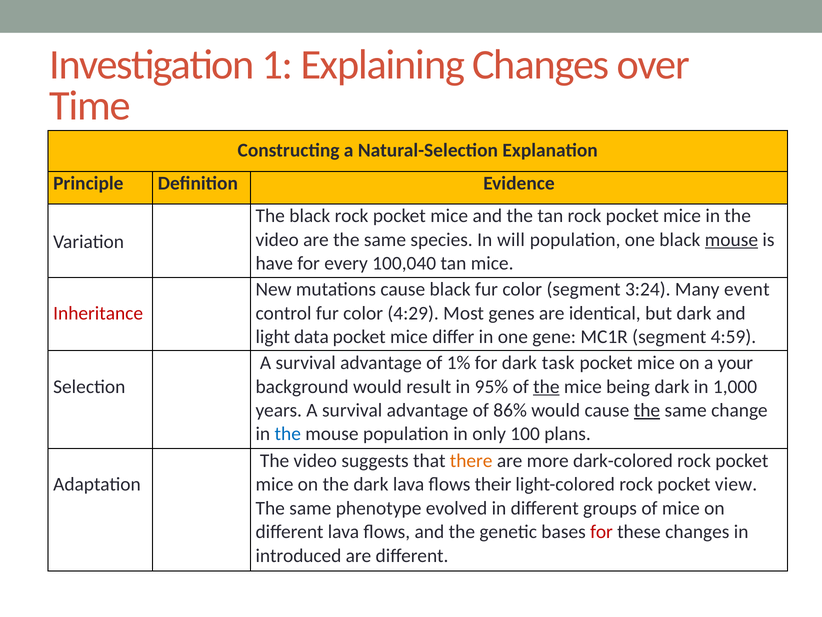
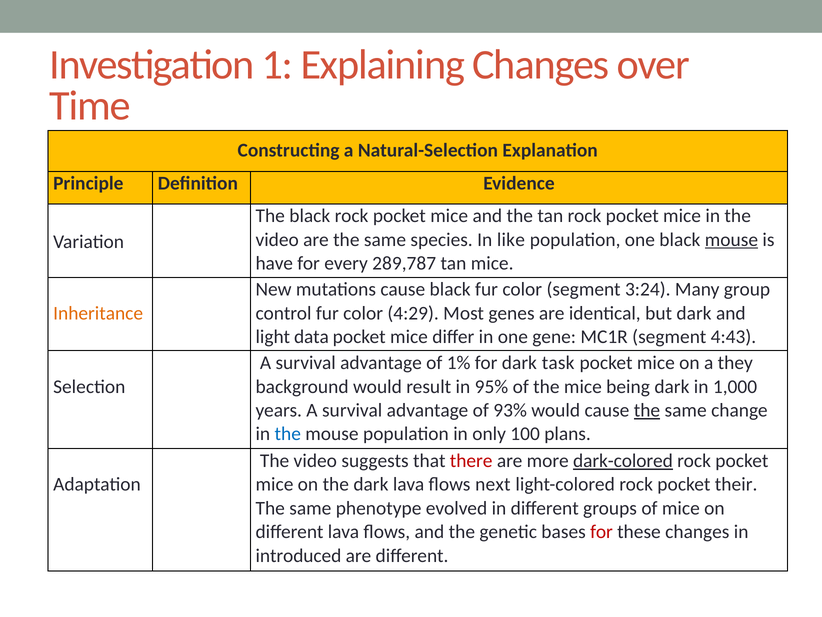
will: will -> like (511, 239)
100,040: 100,040 -> 289,787 (404, 263)
event: event -> group (747, 289)
Inheritance colour: red -> orange (98, 313)
4:59: 4:59 -> 4:43 (733, 337)
your: your -> they (735, 363)
the underline: present -> none (546, 386)
86%: 86% -> 93% (510, 410)
there colour: orange -> red (471, 460)
dark-colored underline: none -> present (623, 460)
their: their -> next (493, 484)
view: view -> their (736, 484)
